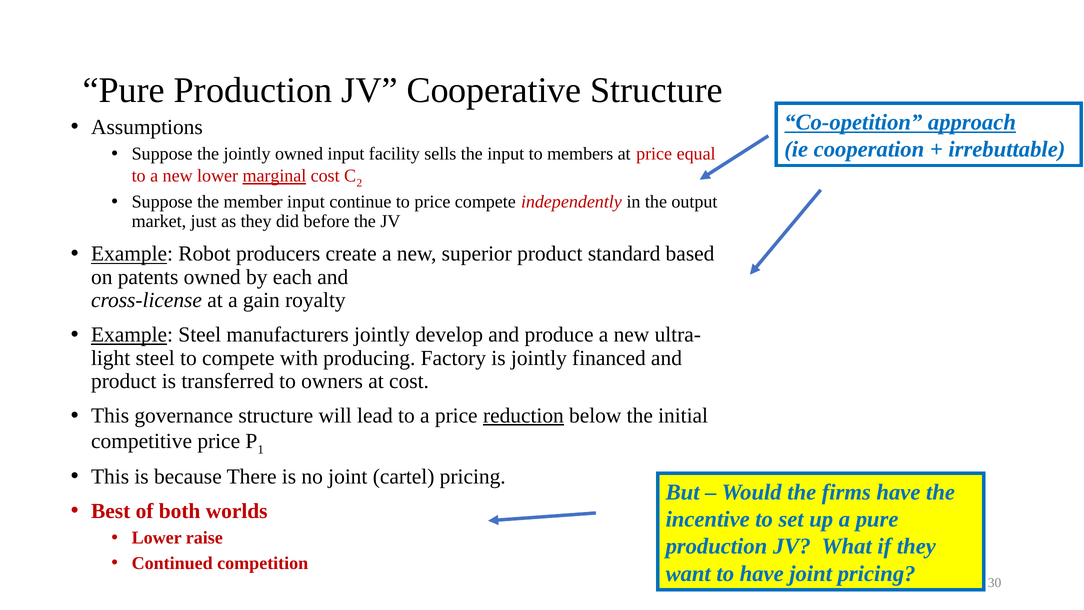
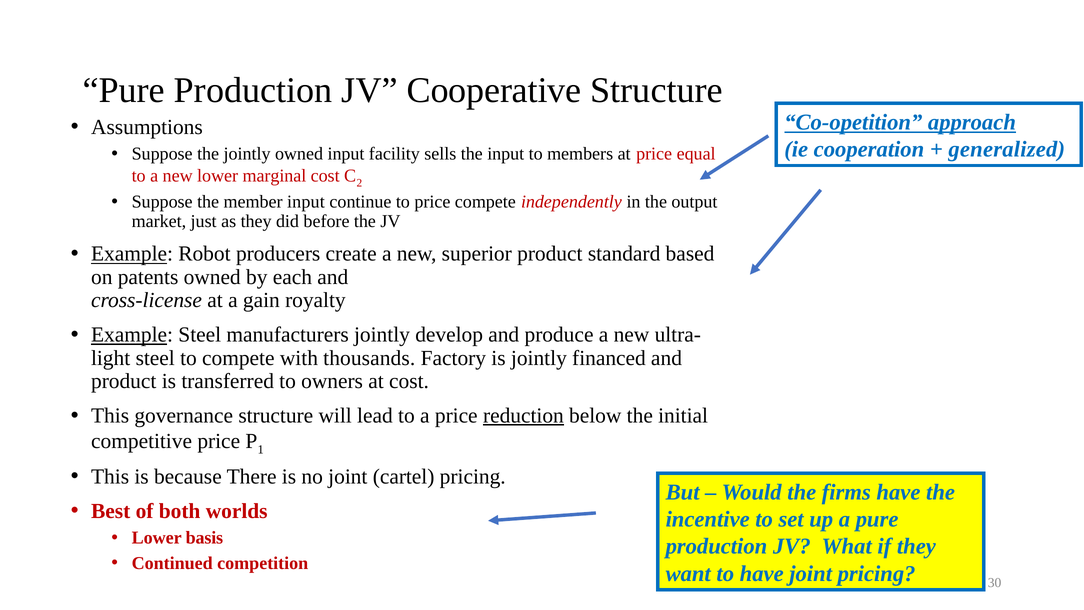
irrebuttable: irrebuttable -> generalized (1007, 149)
marginal underline: present -> none (274, 176)
producing: producing -> thousands (369, 358)
raise: raise -> basis (204, 538)
